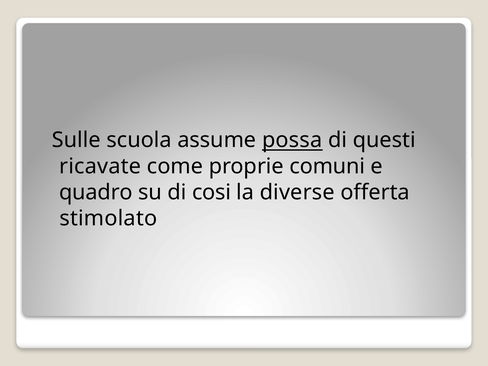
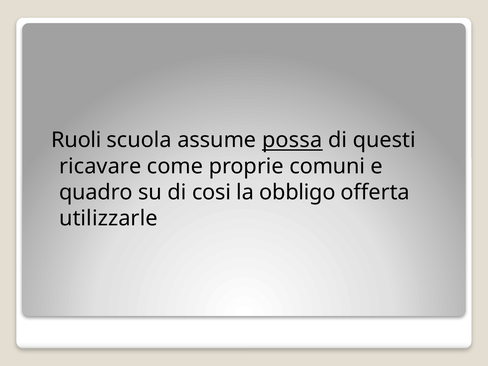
Sulle: Sulle -> Ruoli (76, 140)
ricavate: ricavate -> ricavare (100, 166)
diverse: diverse -> obbligo (297, 192)
stimolato: stimolato -> utilizzarle (108, 218)
